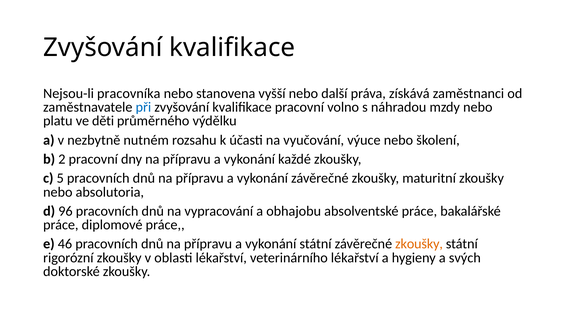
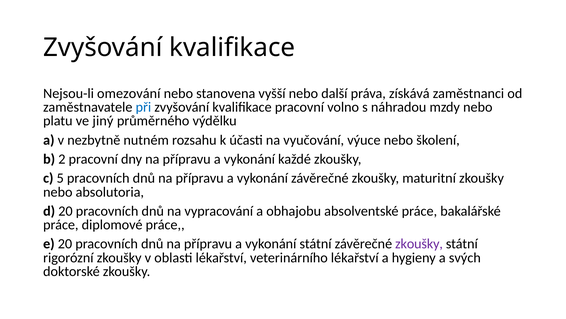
pracovníka: pracovníka -> omezování (129, 93)
děti: děti -> jiný (103, 121)
d 96: 96 -> 20 (65, 211)
e 46: 46 -> 20 (65, 243)
zkoušky colour: orange -> purple (419, 243)
